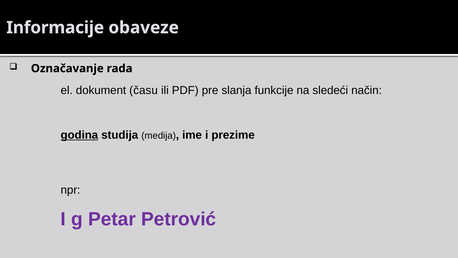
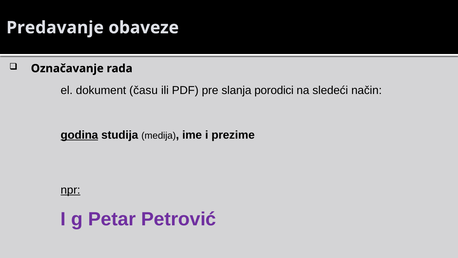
Informacije: Informacije -> Predavanje (55, 28)
funkcije: funkcije -> porodici (274, 90)
npr underline: none -> present (70, 190)
